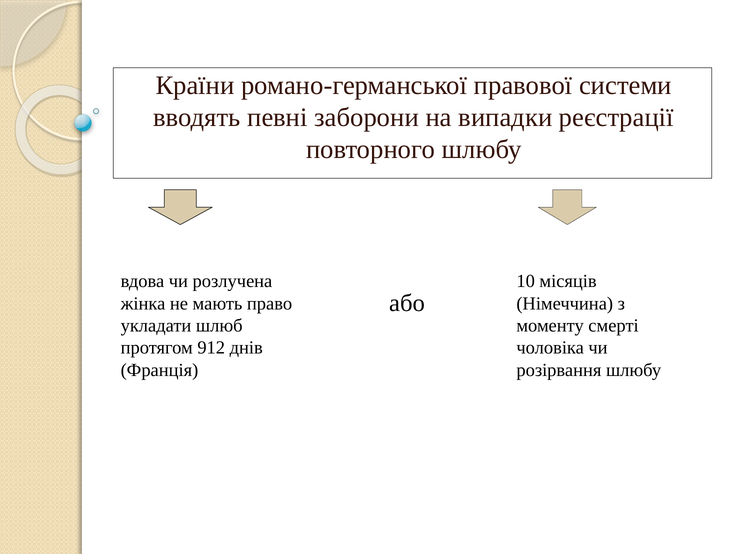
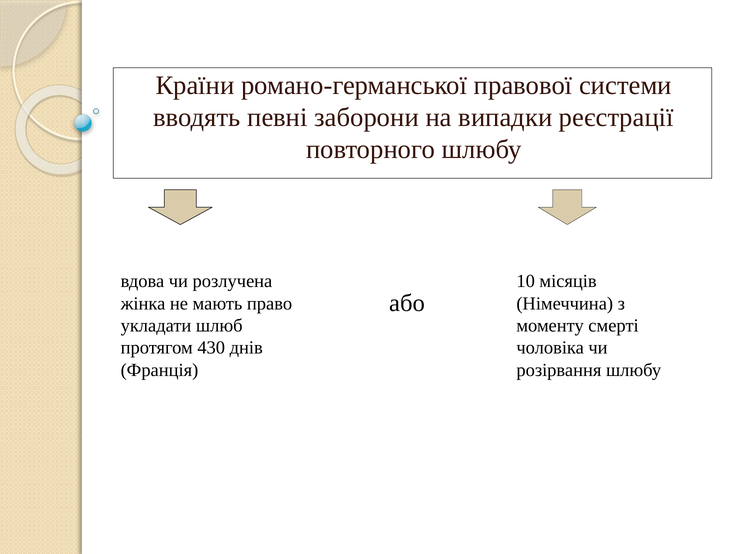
912: 912 -> 430 (211, 348)
